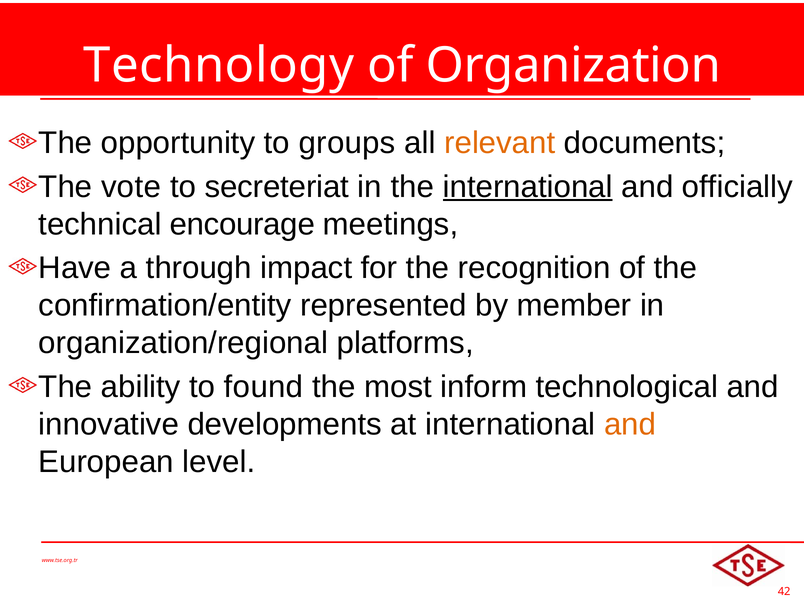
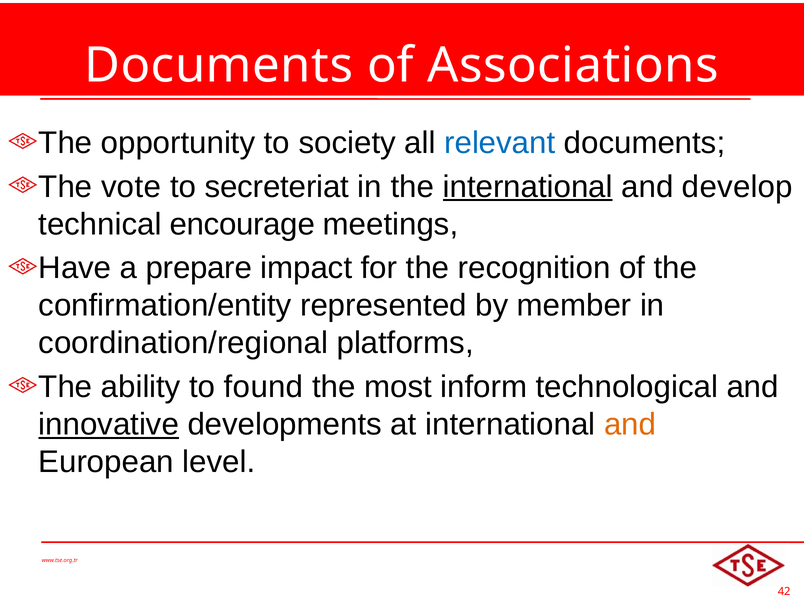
Technology: Technology -> Documents (219, 66)
Organization: Organization -> Associations (573, 66)
groups: groups -> society (347, 143)
relevant colour: orange -> blue (500, 143)
officially: officially -> develop (737, 187)
through: through -> prepare (199, 268)
organization/regional: organization/regional -> coordination/regional (183, 343)
innovative underline: none -> present (109, 425)
